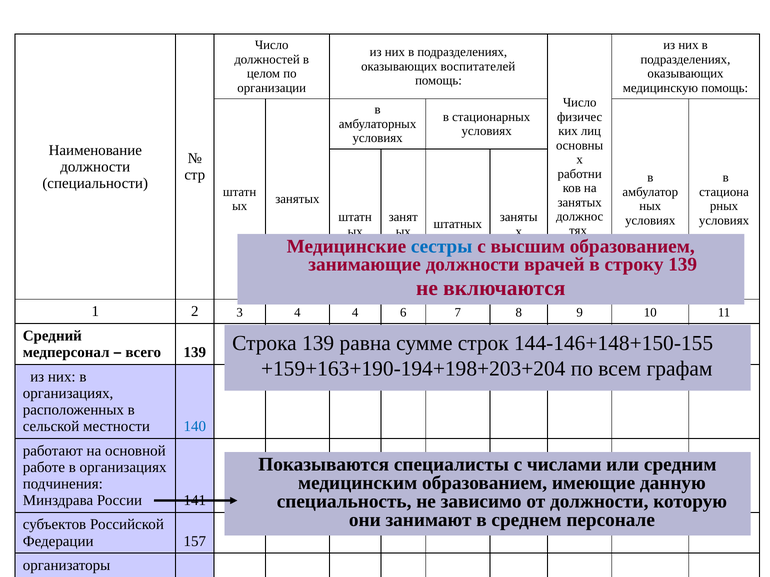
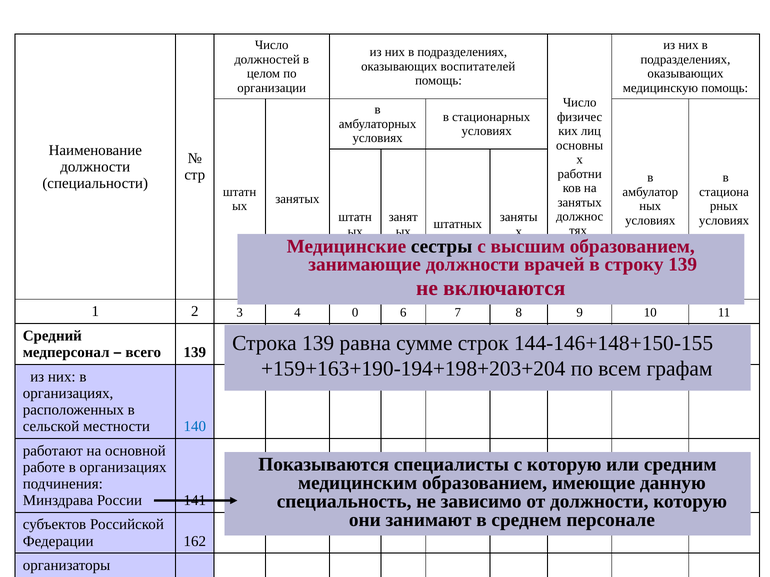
сестры colour: blue -> black (442, 246)
4 4: 4 -> 0 (355, 313)
с числами: числами -> которую (564, 465)
157: 157 -> 162 (195, 542)
